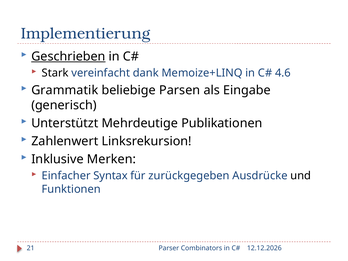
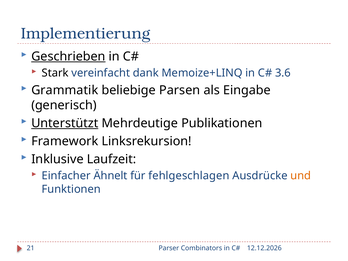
4.6: 4.6 -> 3.6 (283, 73)
Unterstützt underline: none -> present (65, 123)
Zahlenwert: Zahlenwert -> Framework (65, 141)
Merken: Merken -> Laufzeit (112, 159)
Syntax: Syntax -> Ähnelt (111, 176)
zurückgegeben: zurückgegeben -> fehlgeschlagen (189, 176)
und colour: black -> orange (301, 176)
